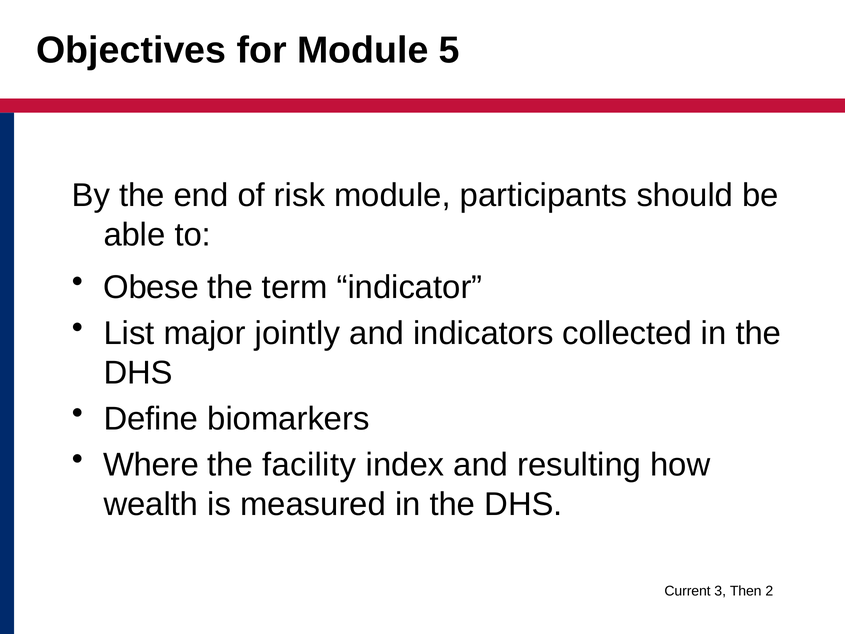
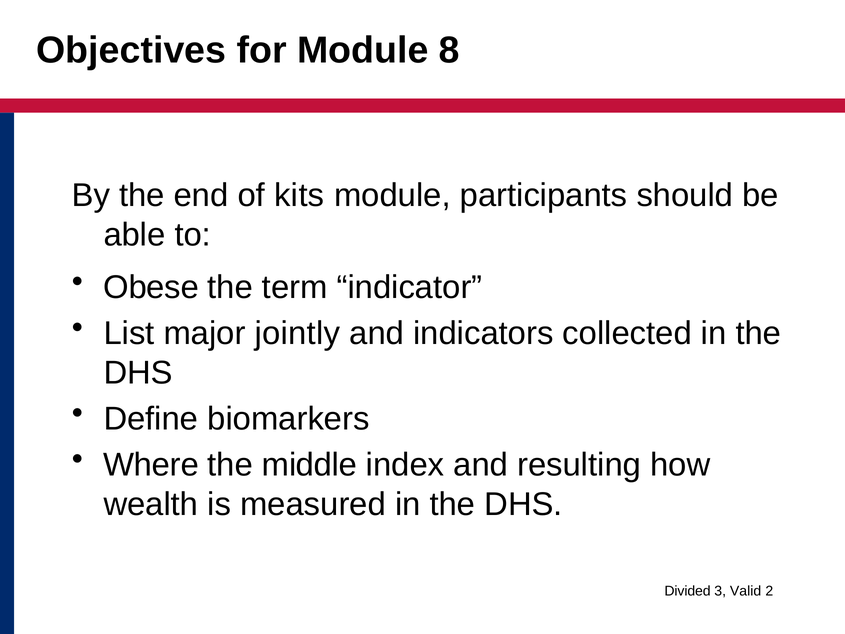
5: 5 -> 8 (449, 51)
risk: risk -> kits (299, 195)
facility: facility -> middle (310, 465)
Current: Current -> Divided (688, 591)
Then: Then -> Valid (746, 591)
